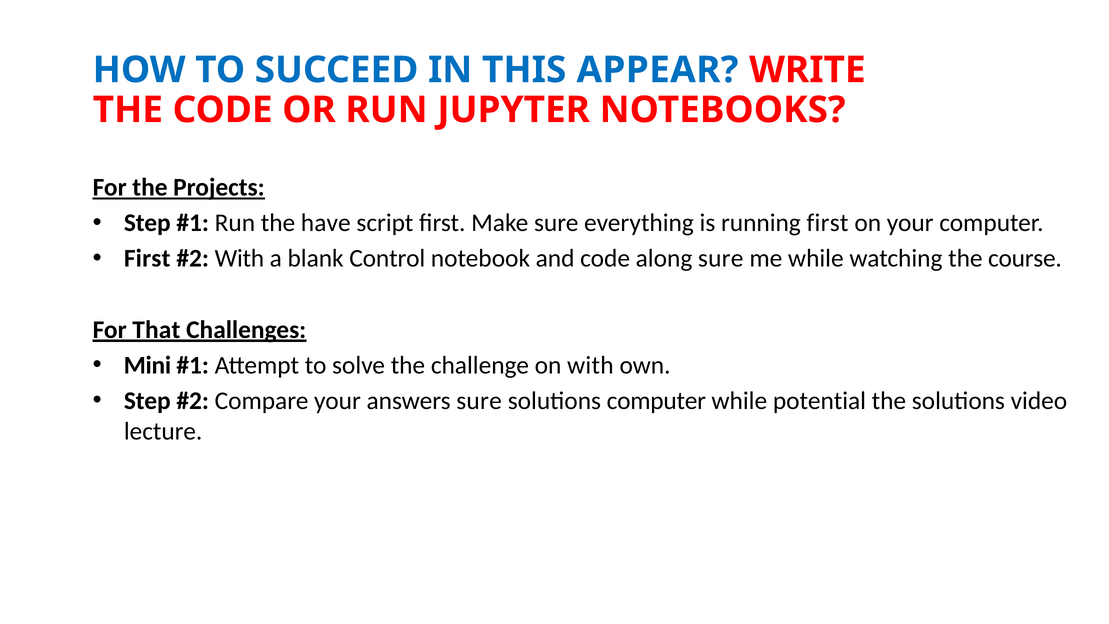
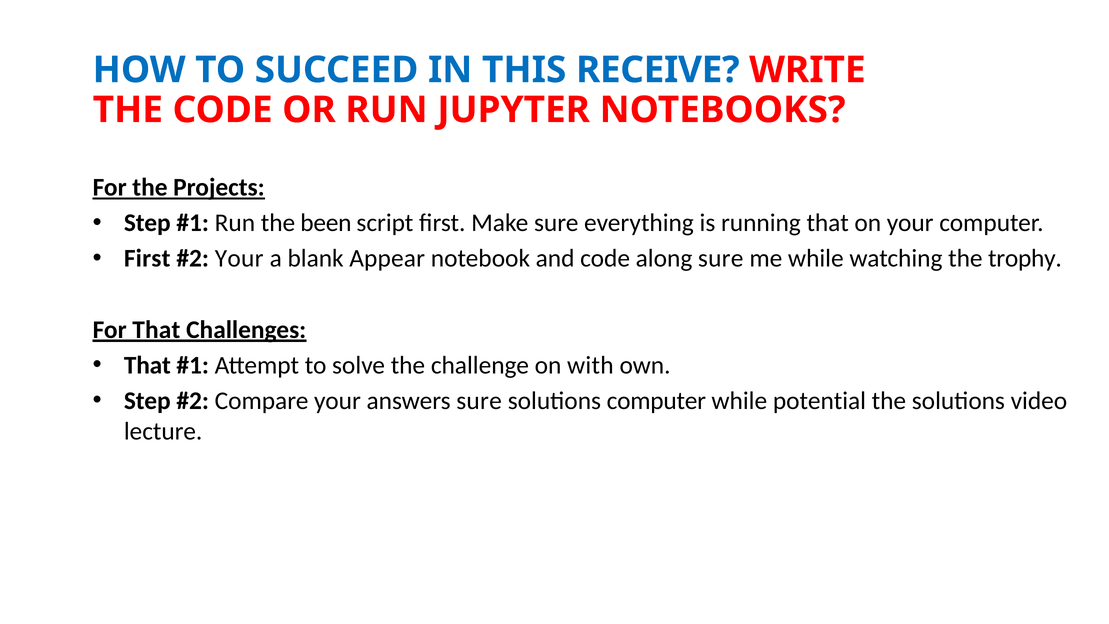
APPEAR: APPEAR -> RECEIVE (658, 70)
have: have -> been (326, 223)
running first: first -> that (828, 223)
With: With -> Your (239, 259)
Control: Control -> Appear (387, 259)
course: course -> trophy (1025, 259)
Mini: Mini -> That (147, 365)
